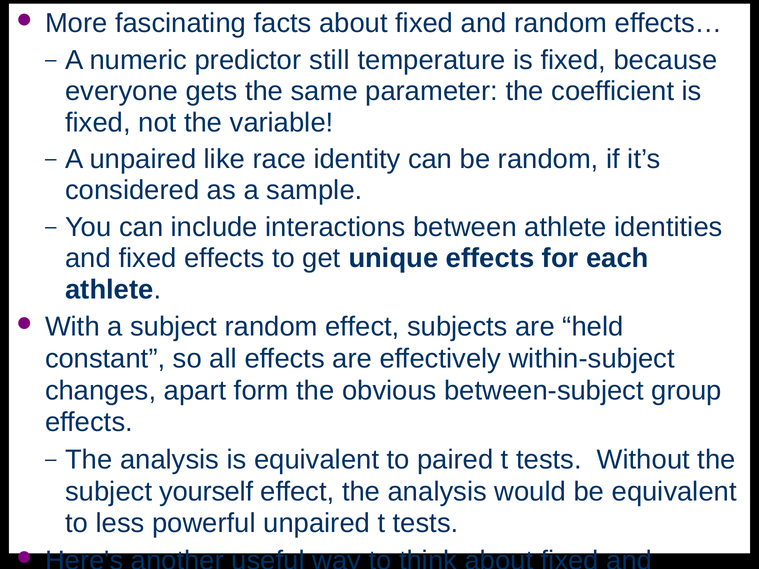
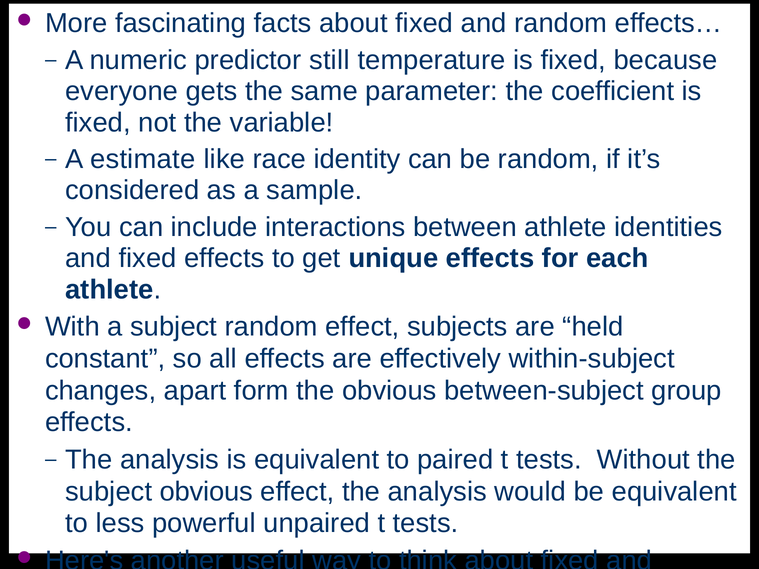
A unpaired: unpaired -> estimate (143, 159)
subject yourself: yourself -> obvious (206, 492)
